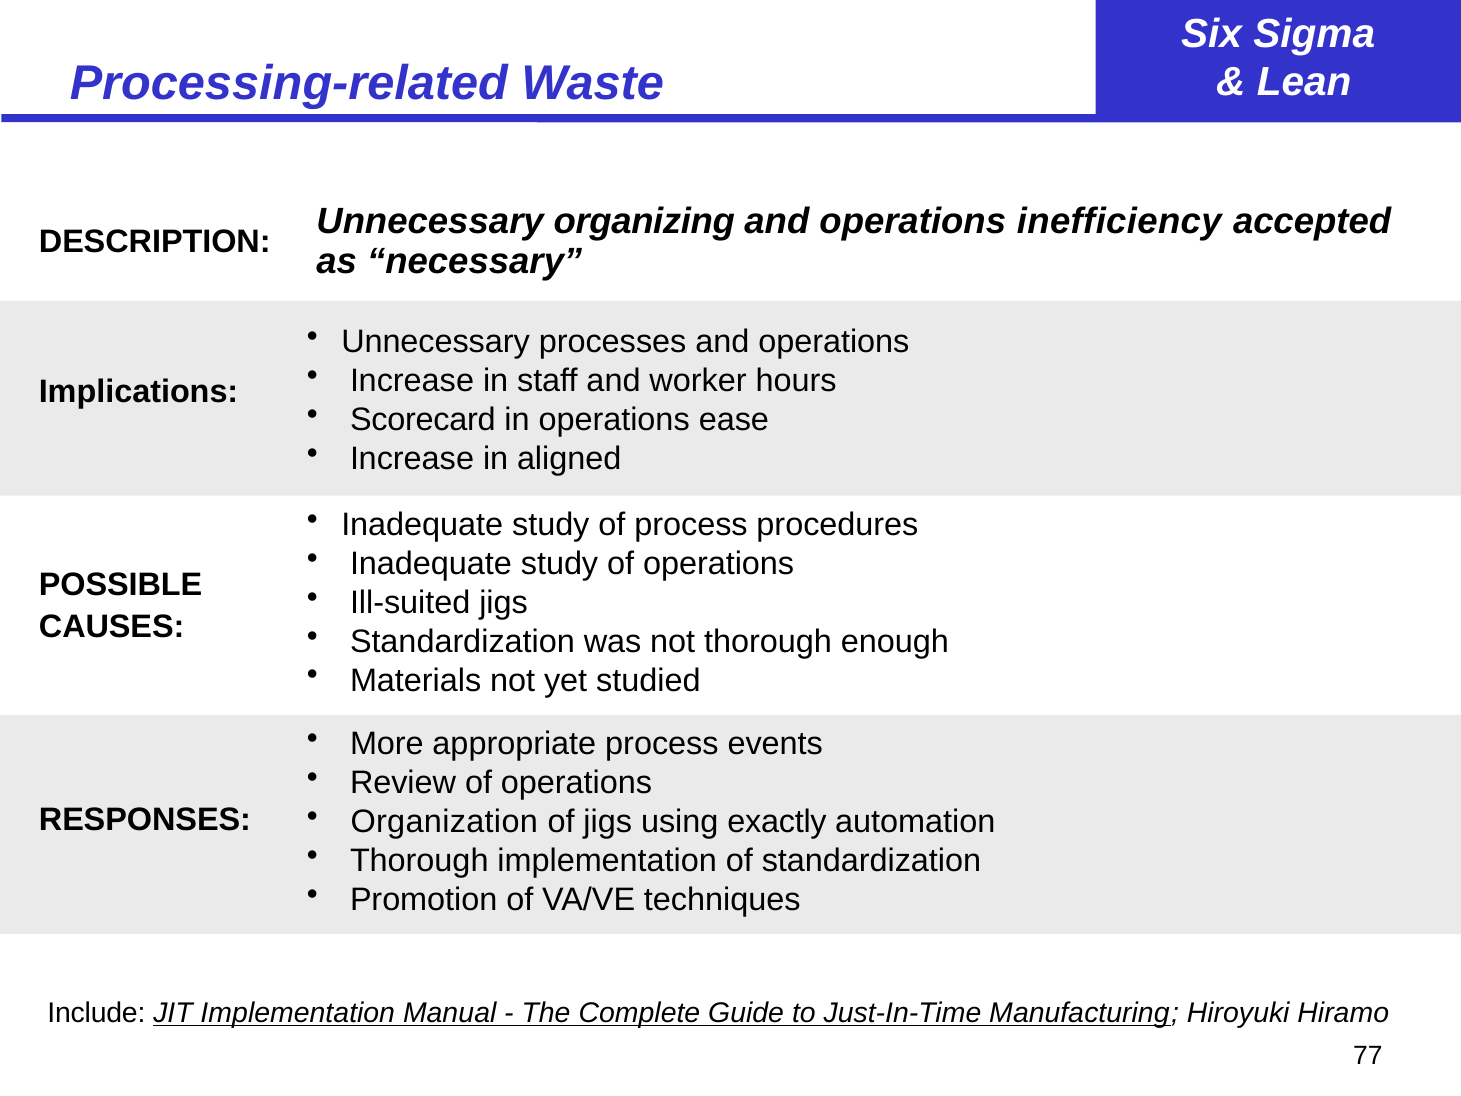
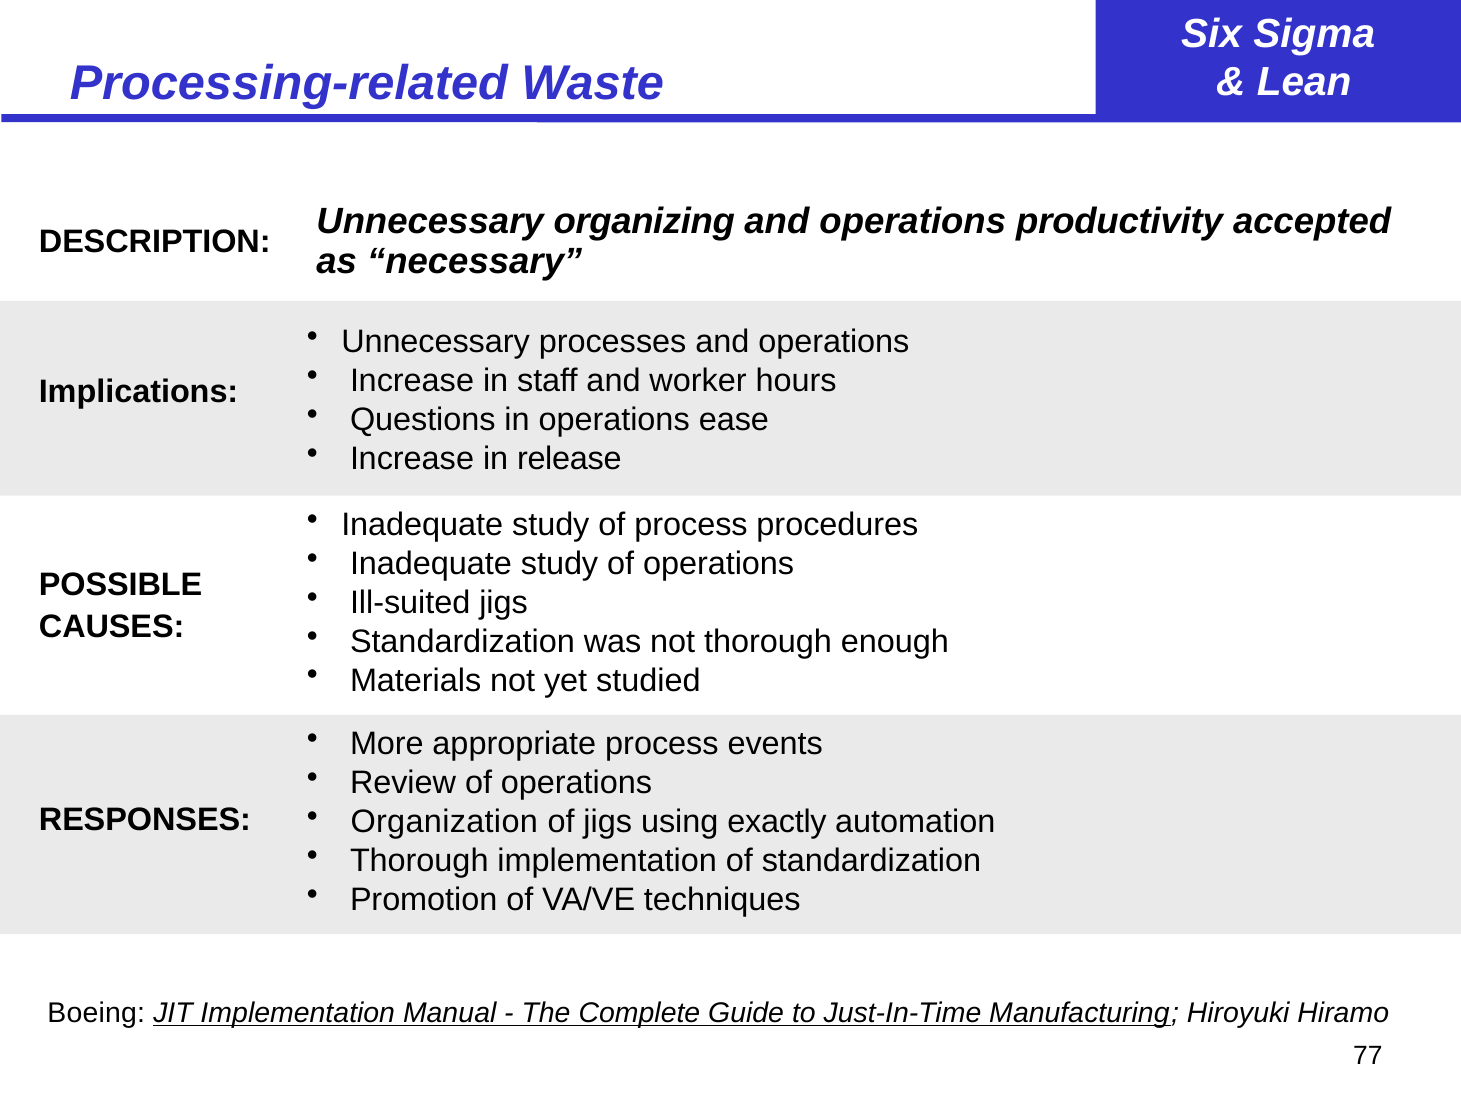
inefficiency: inefficiency -> productivity (1120, 222)
Scorecard: Scorecard -> Questions (423, 420)
aligned: aligned -> release (569, 459)
Include: Include -> Boeing (96, 1013)
